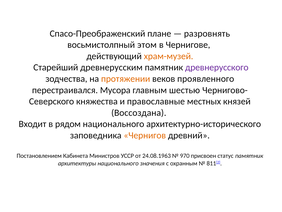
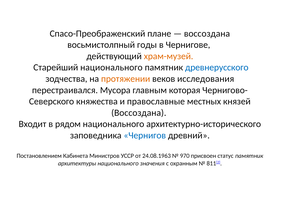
разровнять: разровнять -> воссоздана (207, 33)
этом: этом -> годы (147, 45)
Старейший древнерусским: древнерусским -> национального (111, 67)
древнерусского colour: purple -> blue (217, 67)
проявленного: проявленного -> исследования (206, 79)
шестью: шестью -> которая (185, 90)
Чернигов colour: orange -> blue (145, 135)
